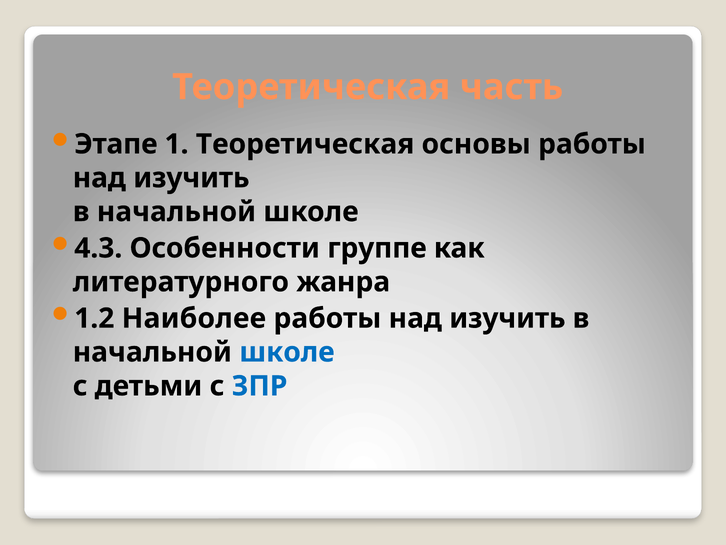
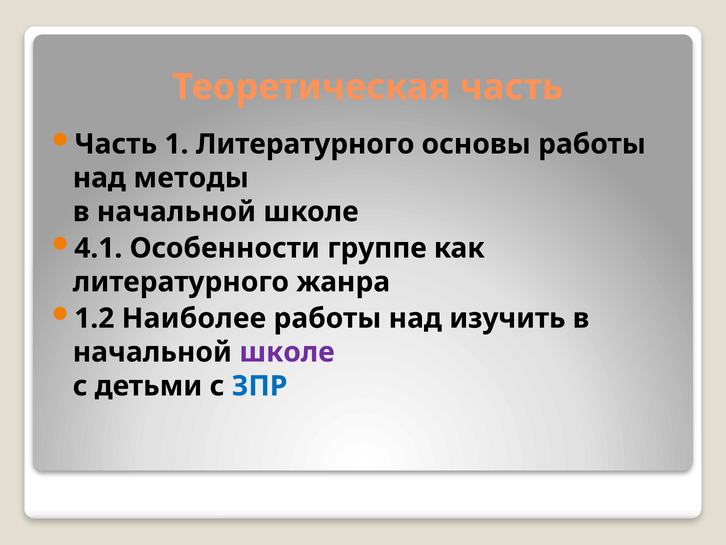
Этапе: Этапе -> Часть (116, 144)
1 Теоретическая: Теоретическая -> Литературного (305, 144)
изучить: изучить -> методы (191, 178)
4.3: 4.3 -> 4.1 (98, 248)
школе colour: blue -> purple (287, 352)
